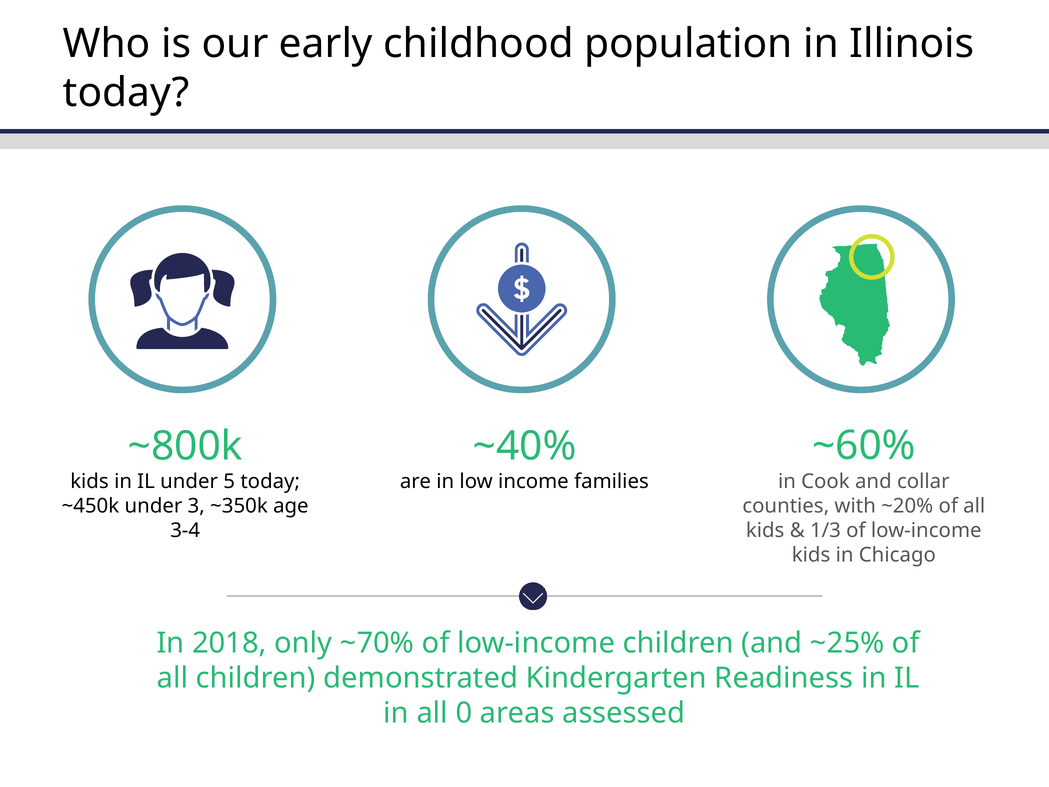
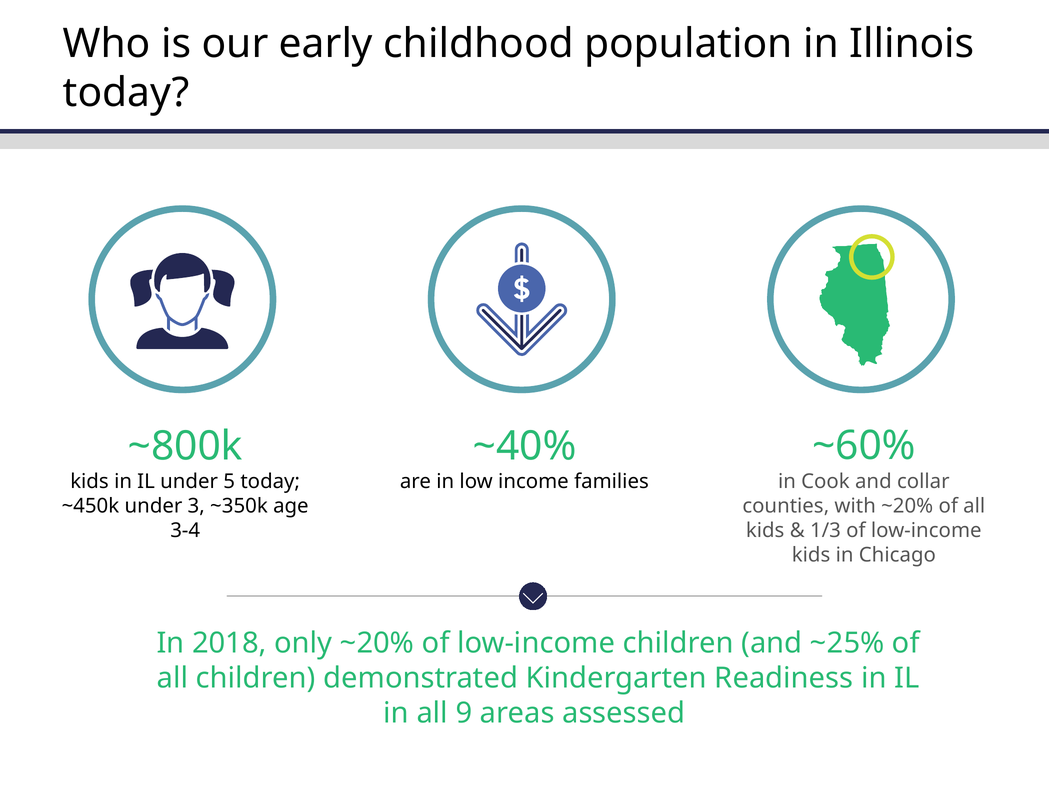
only ~70%: ~70% -> ~20% (377, 643)
0: 0 -> 9 (464, 713)
